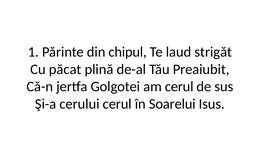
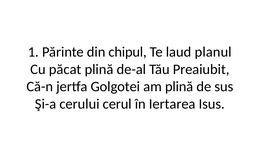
strigăt: strigăt -> planul (213, 52)
am cerul: cerul -> plină (179, 87)
Soarelui: Soarelui -> Iertarea (172, 104)
